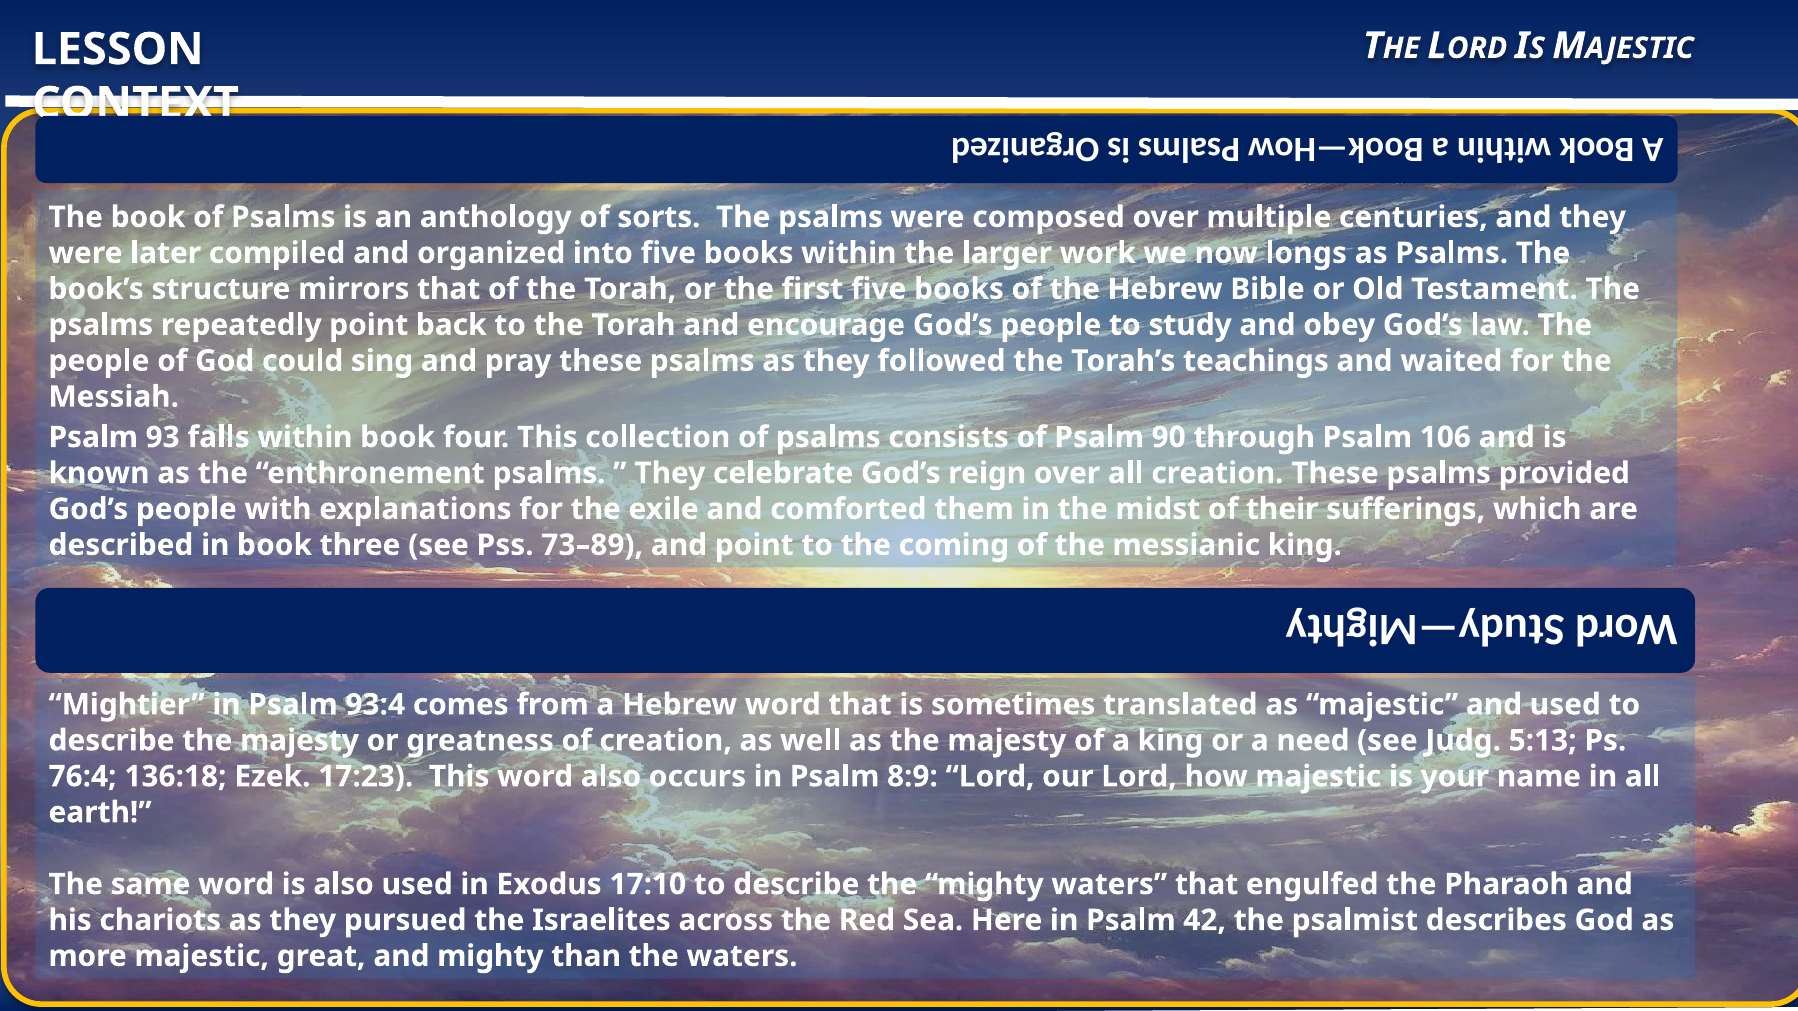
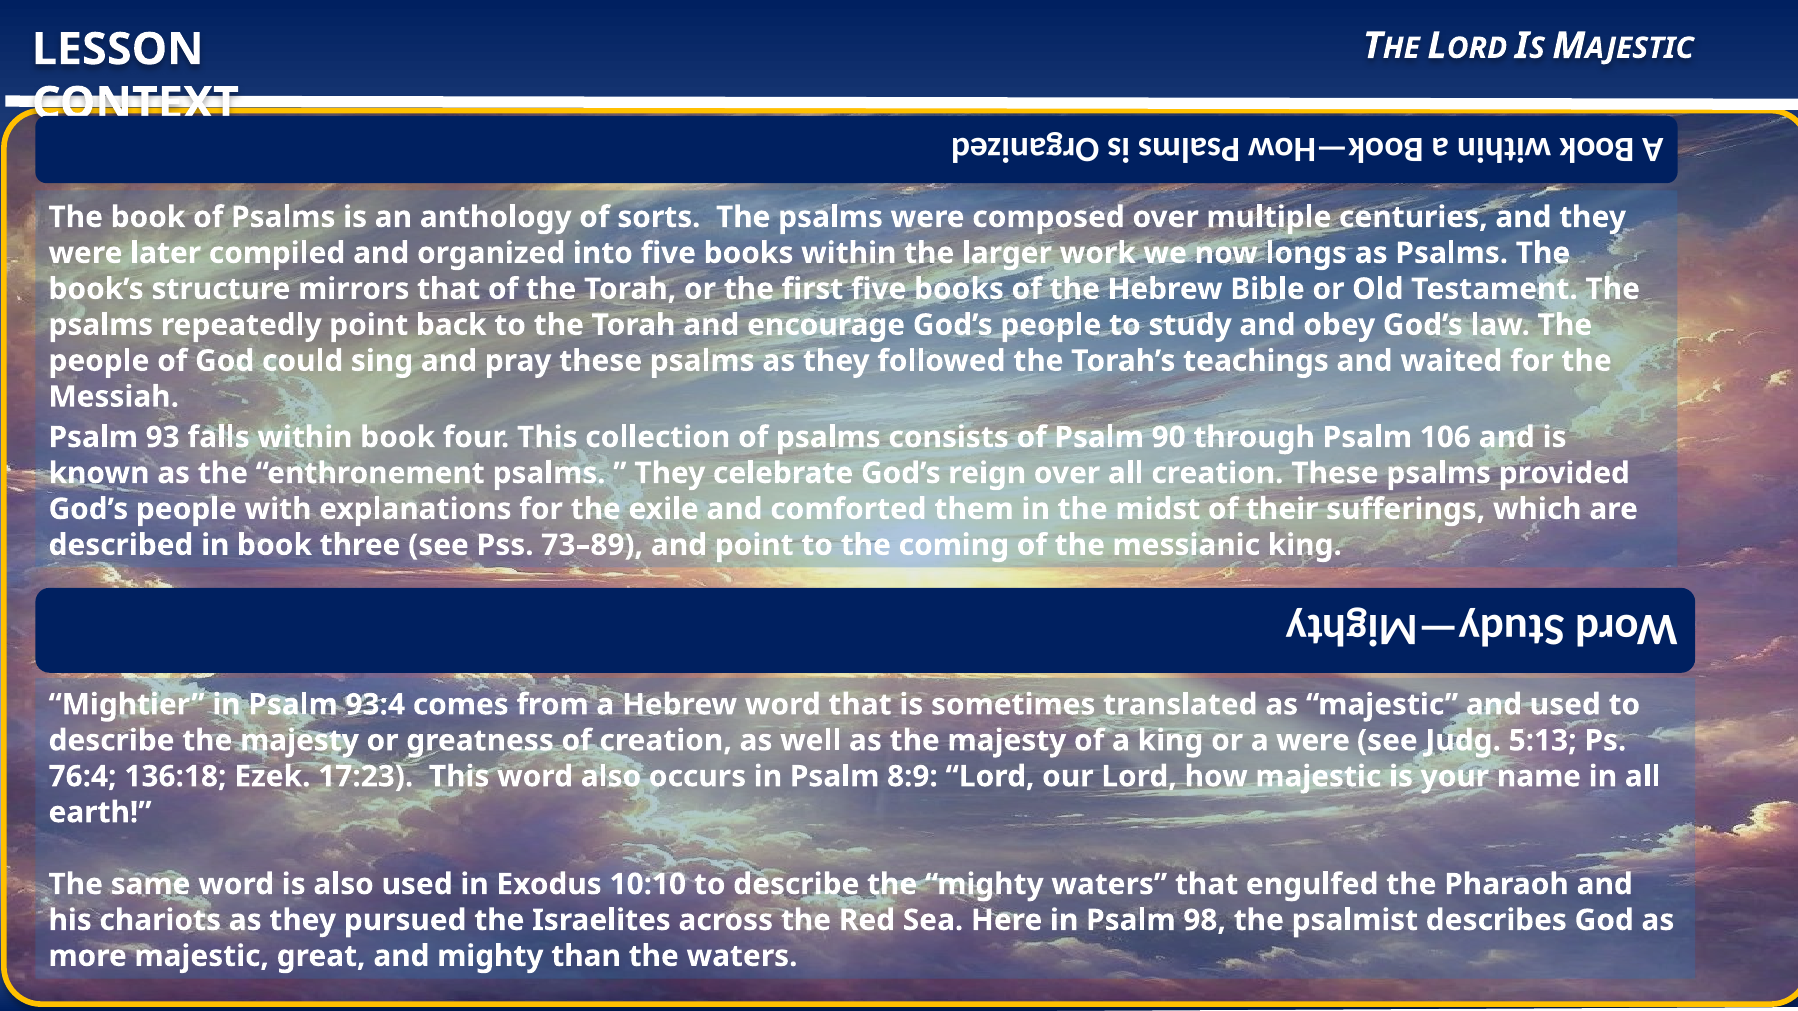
a need: need -> were (1313, 741)
17:10: 17:10 -> 10:10 (648, 885)
42: 42 -> 98 (1205, 921)
